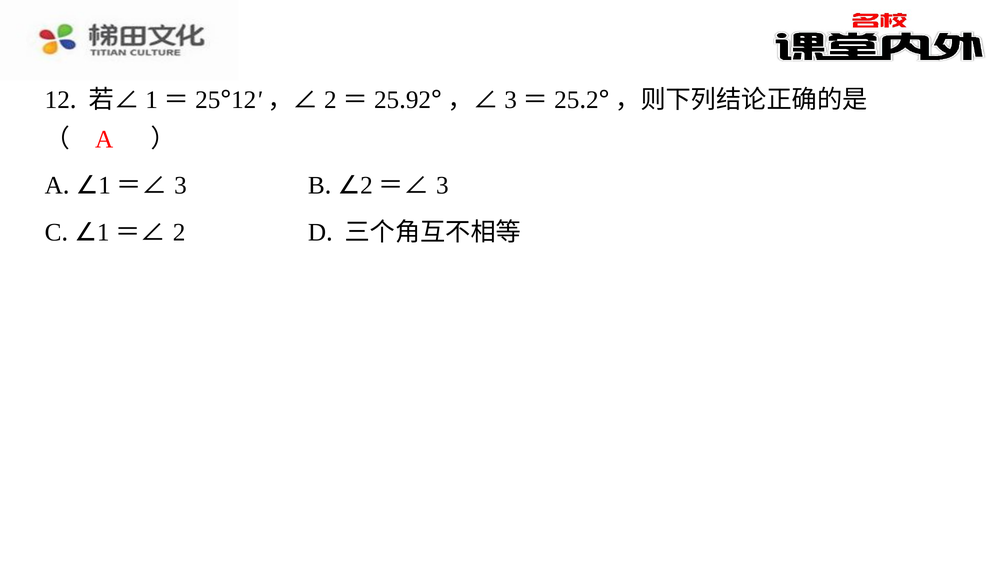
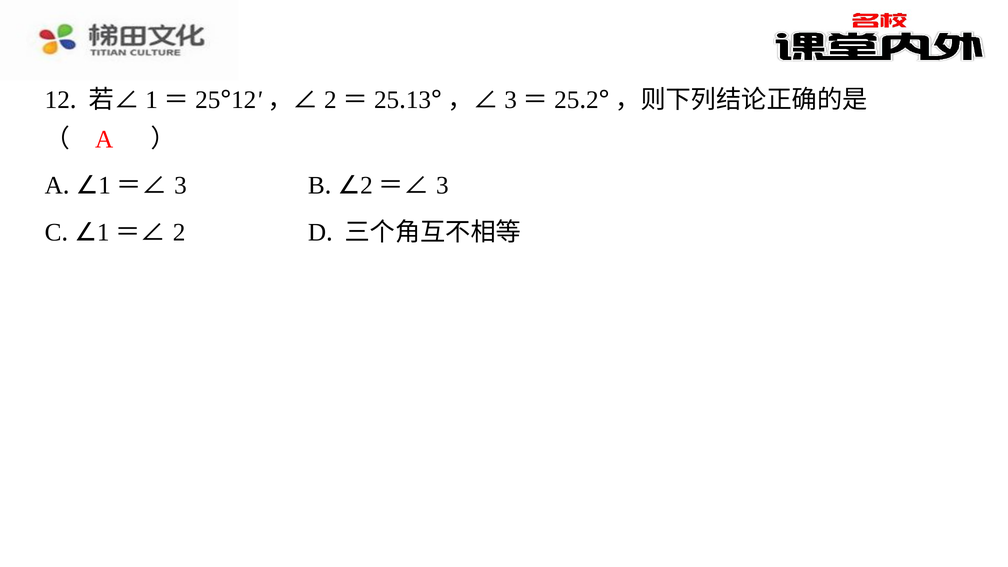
92: 92 -> 13 (418, 100)
